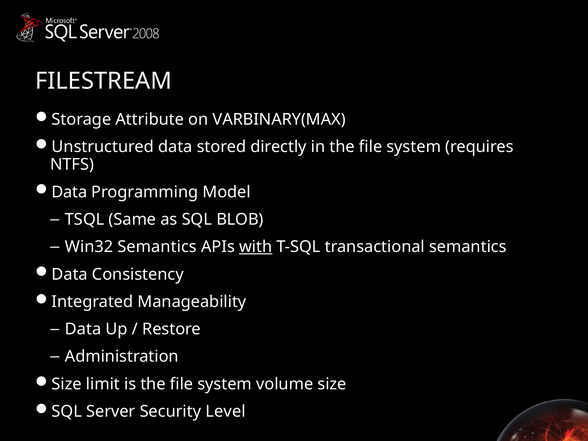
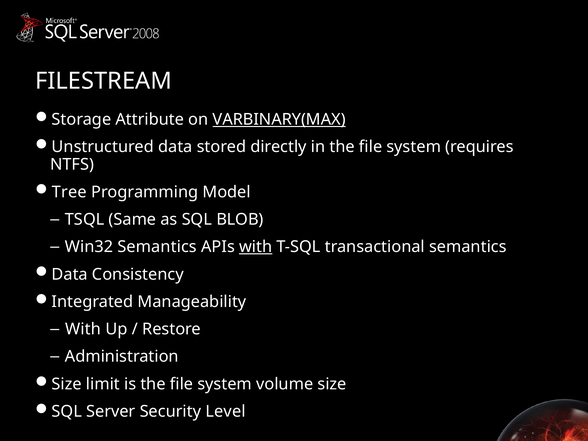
VARBINARY(MAX underline: none -> present (279, 119)
Data: Data -> Tree (69, 192)
Data: Data -> With (83, 329)
